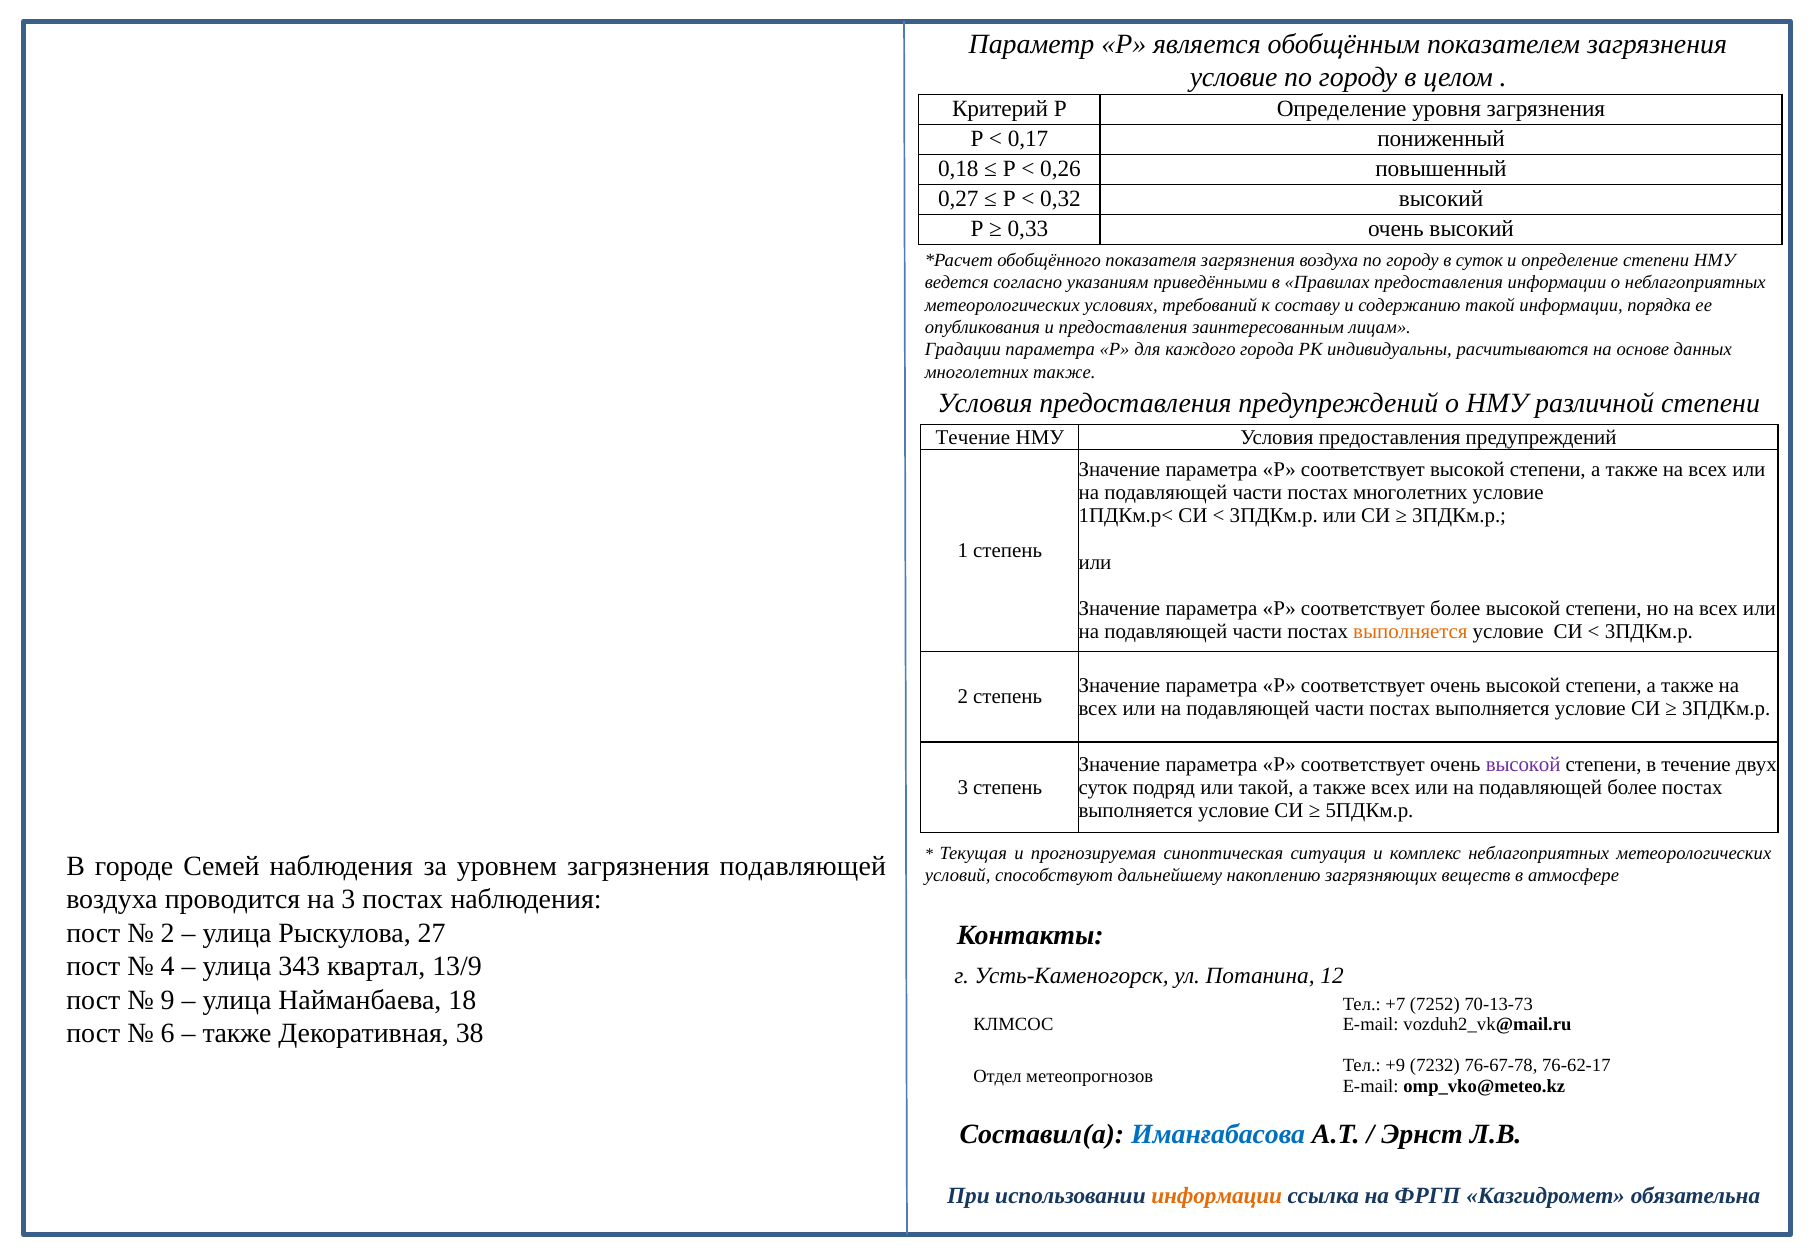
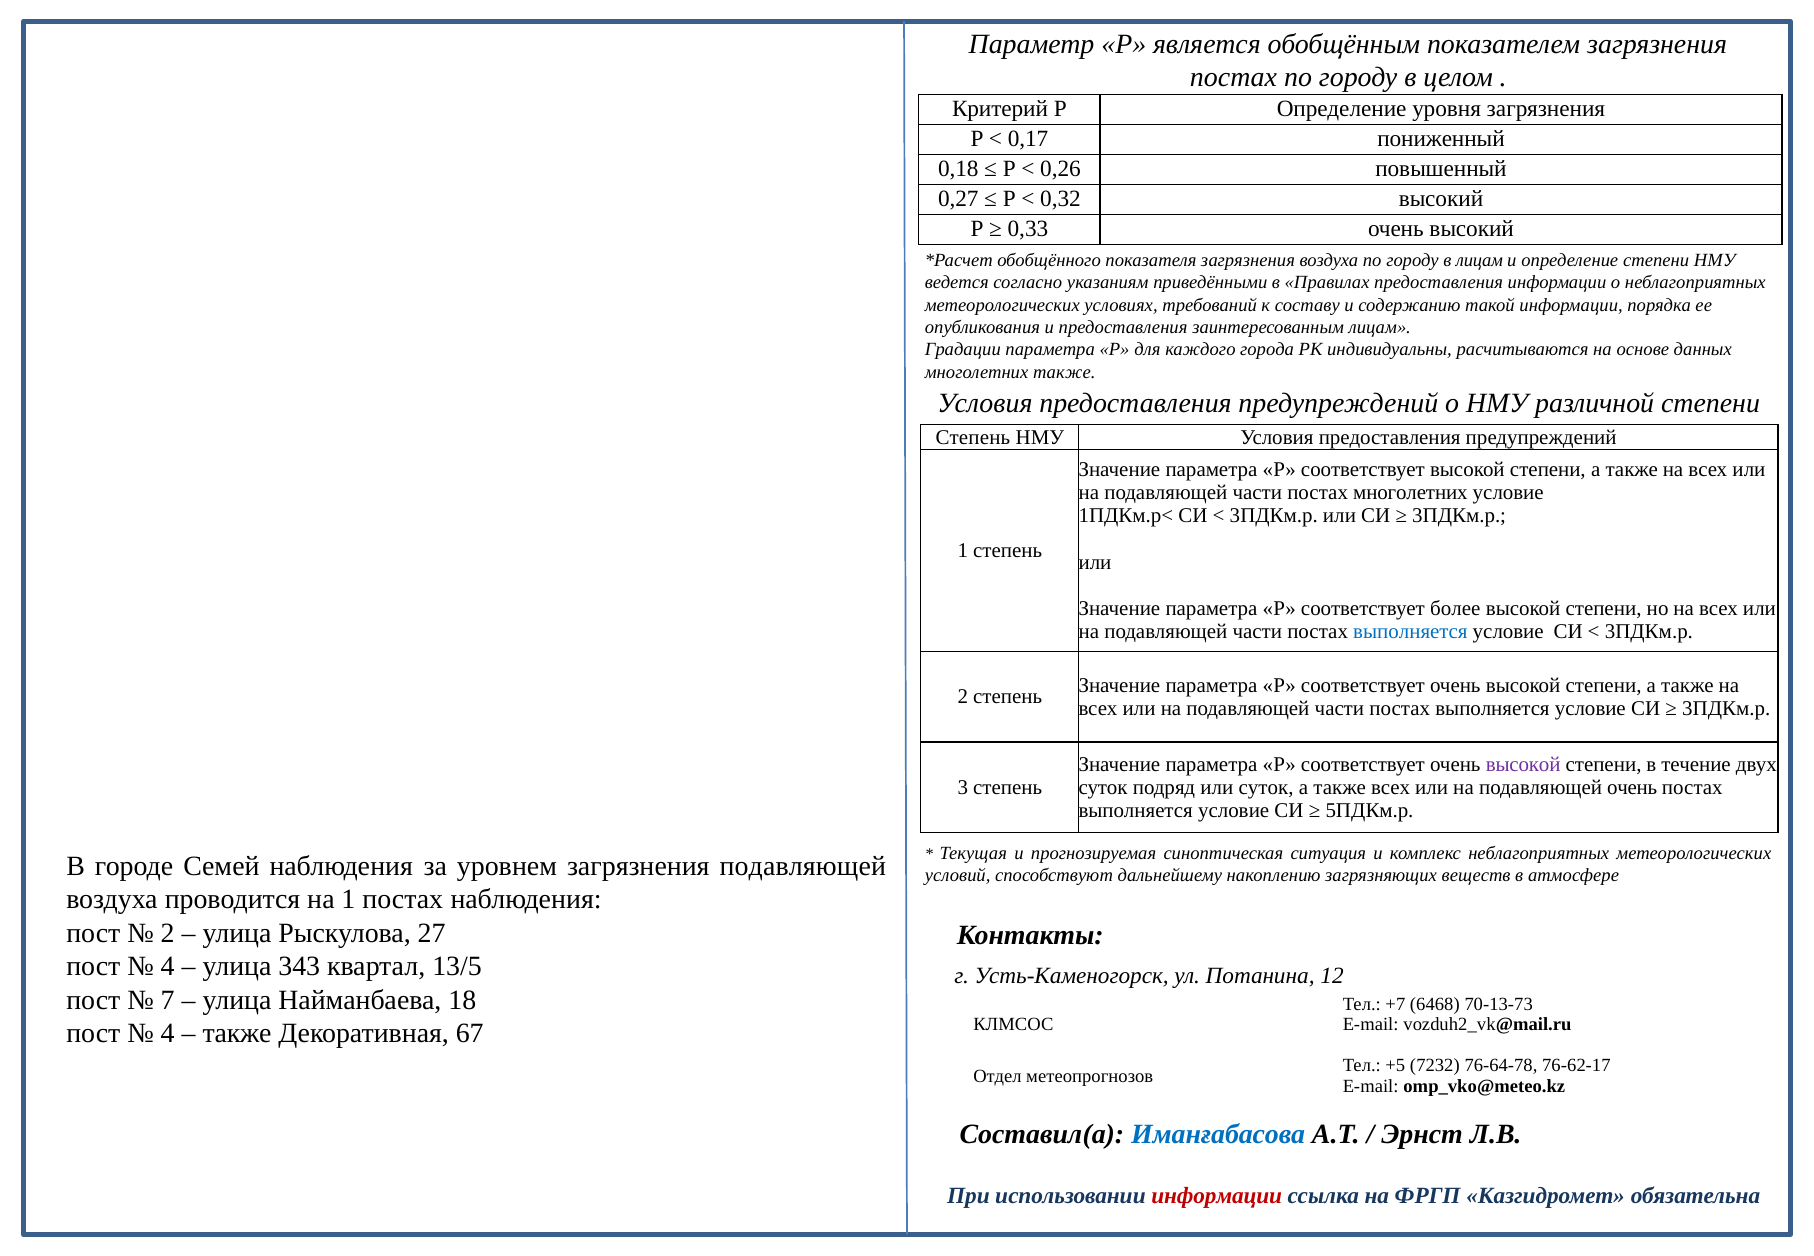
условие: условие -> постах (1233, 77)
в суток: суток -> лицам (1480, 261)
Течение: Течение -> Степень (973, 437)
выполняется colour: orange -> blue (1410, 632)
или такой: такой -> суток (1266, 787)
подавляющей более: более -> очень (1632, 787)
на 3: 3 -> 1 (348, 900)
13/9: 13/9 -> 13/5 (457, 967)
9: 9 -> 7 (168, 1000)
7252: 7252 -> 6468 (1435, 1004)
6: 6 -> 4 (168, 1033)
38: 38 -> 67 (470, 1033)
+9: +9 -> +5 (1395, 1065)
76-67-78: 76-67-78 -> 76-64-78 (1501, 1065)
информации colour: orange -> red (1217, 1196)
